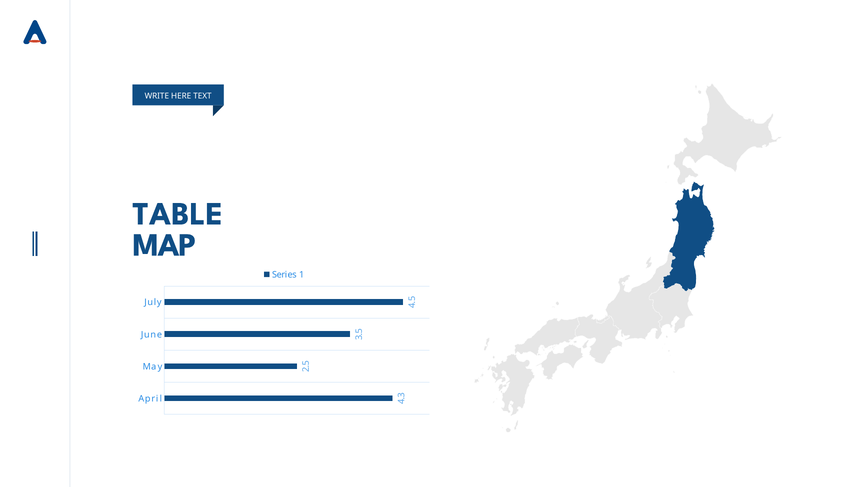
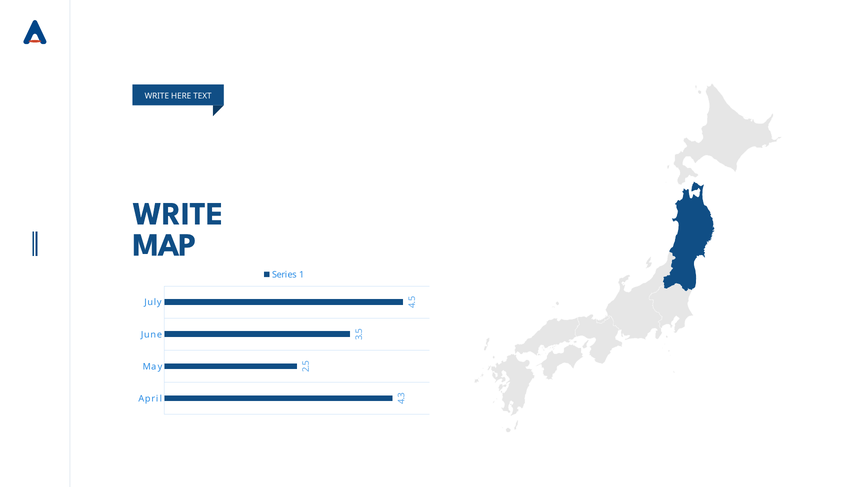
TABLE: TABLE -> WRITE (178, 214)
